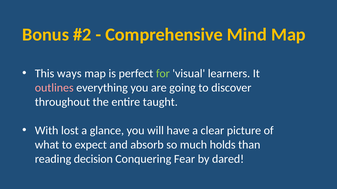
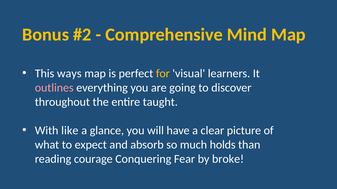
for colour: light green -> yellow (163, 74)
lost: lost -> like (70, 131)
decision: decision -> courage (93, 159)
dared: dared -> broke (228, 159)
